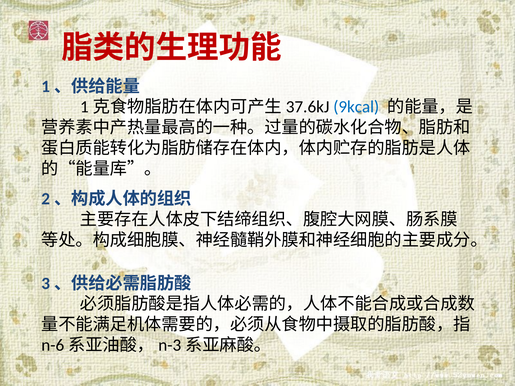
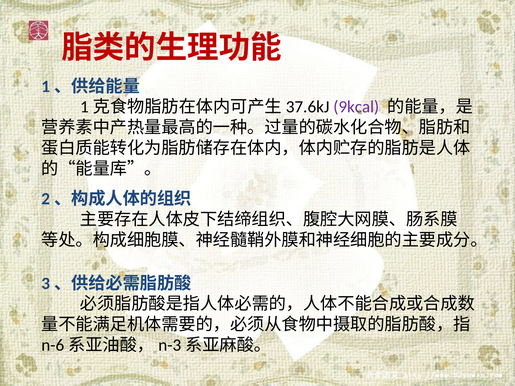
9kcal colour: blue -> purple (356, 107)
